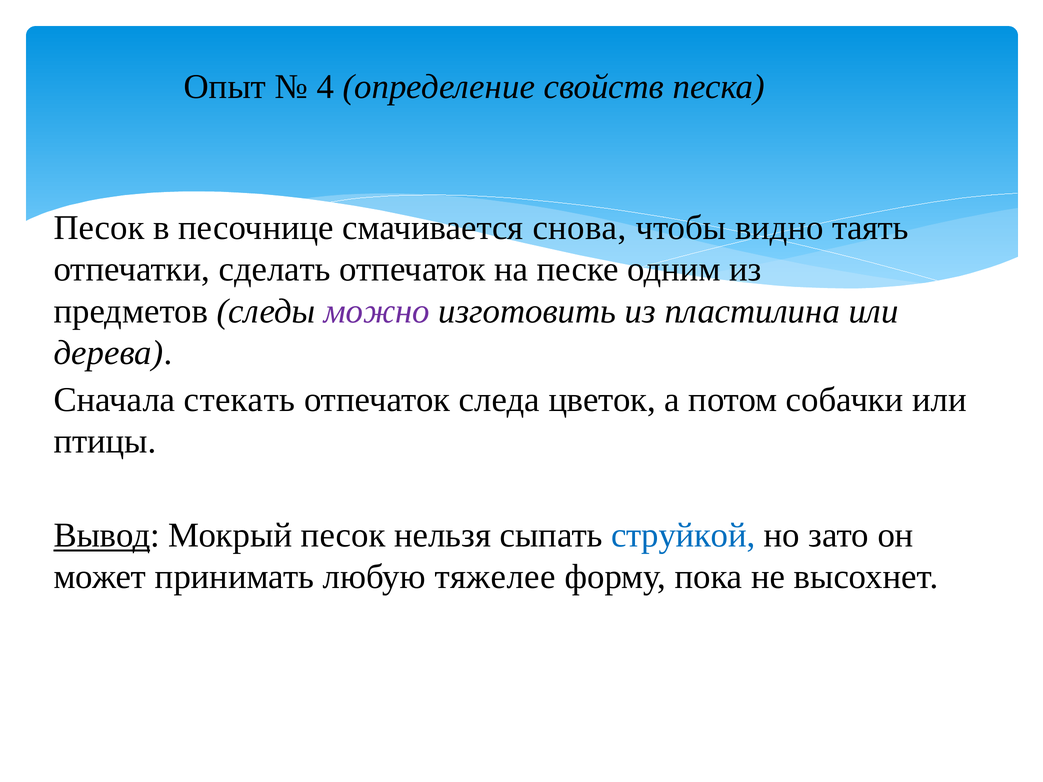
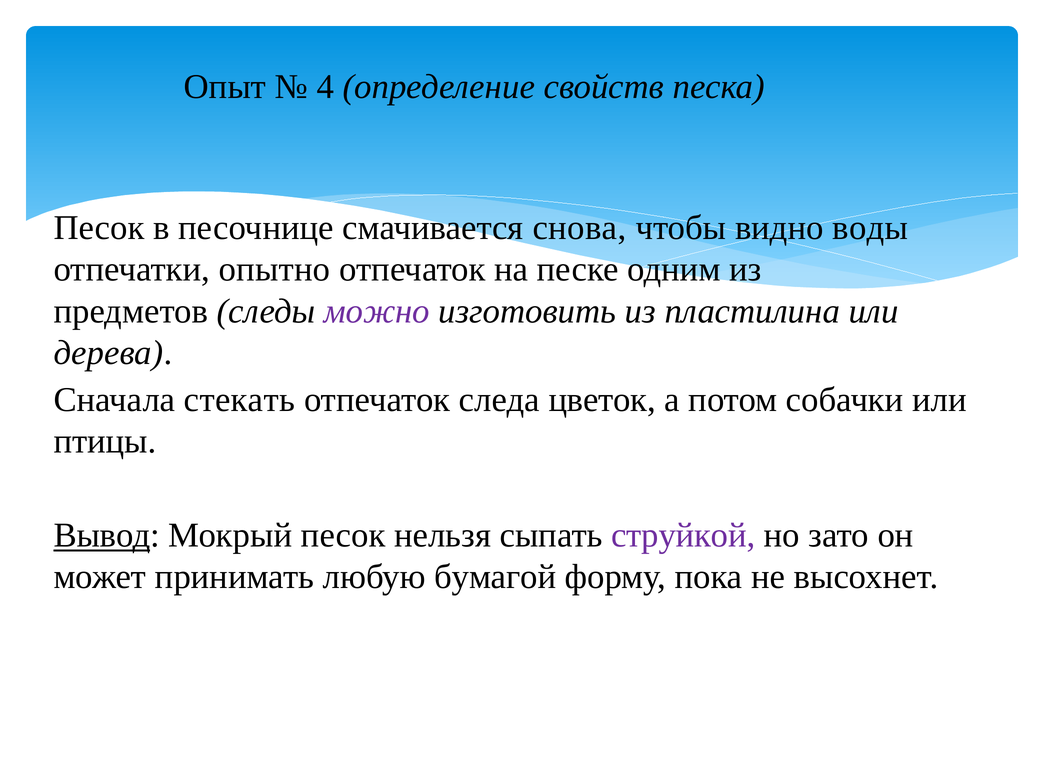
таять: таять -> воды (870, 228)
сделать: сделать -> опытно (275, 270)
струйкой colour: blue -> purple (683, 535)
тяжелее: тяжелее -> бумагой (495, 577)
